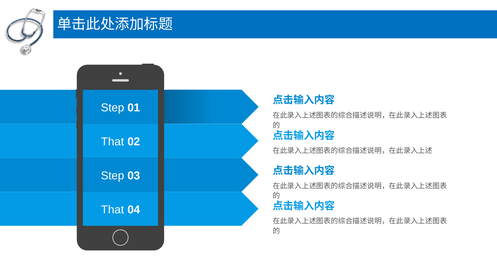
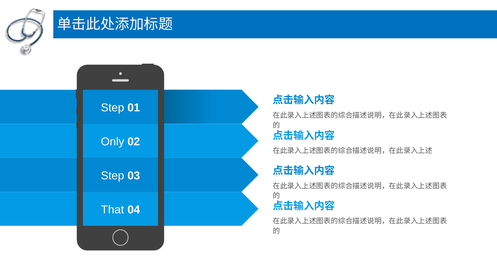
That: That -> Only (113, 141)
